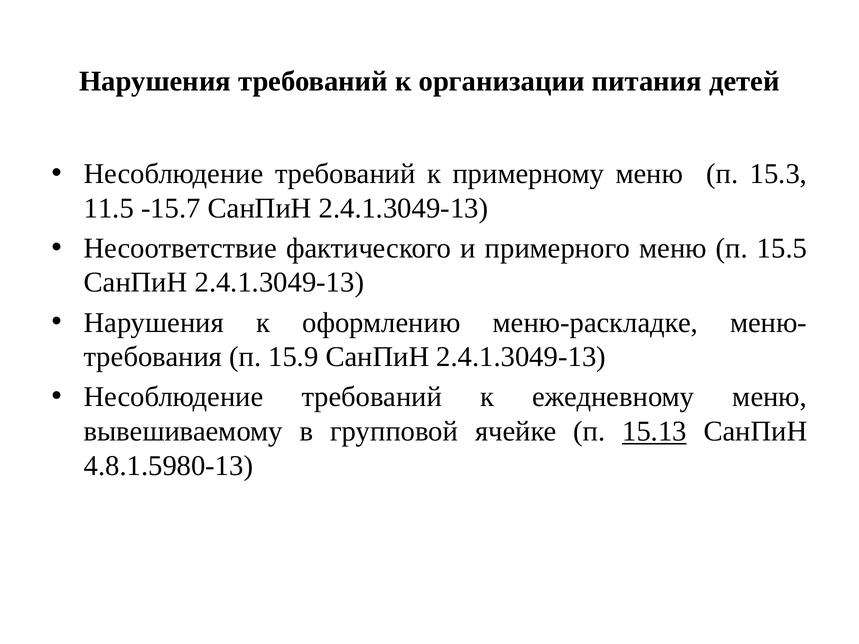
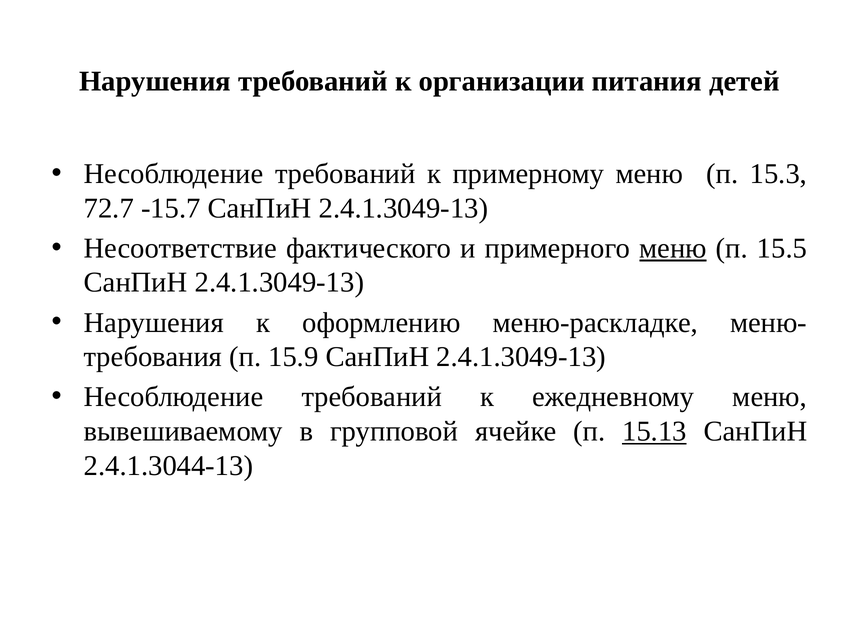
11.5: 11.5 -> 72.7 (109, 208)
меню underline: none -> present (673, 248)
4.8.1.5980-13: 4.8.1.5980-13 -> 2.4.1.3044-13 (168, 466)
